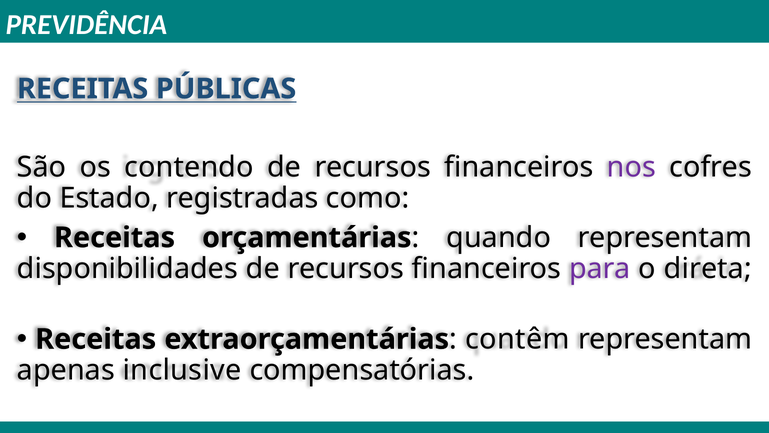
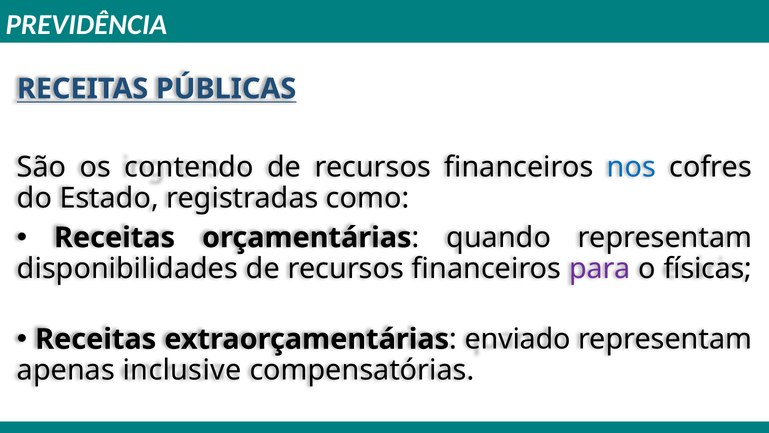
nos colour: purple -> blue (631, 167)
direta: direta -> físicas (708, 269)
contêm: contêm -> enviado (518, 339)
